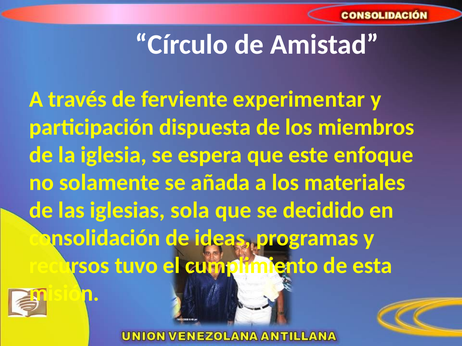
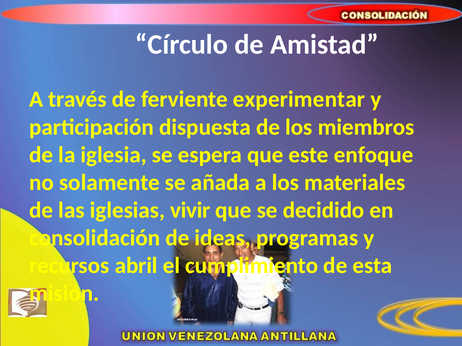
sola: sola -> vivir (190, 210)
tuvo: tuvo -> abril (136, 266)
